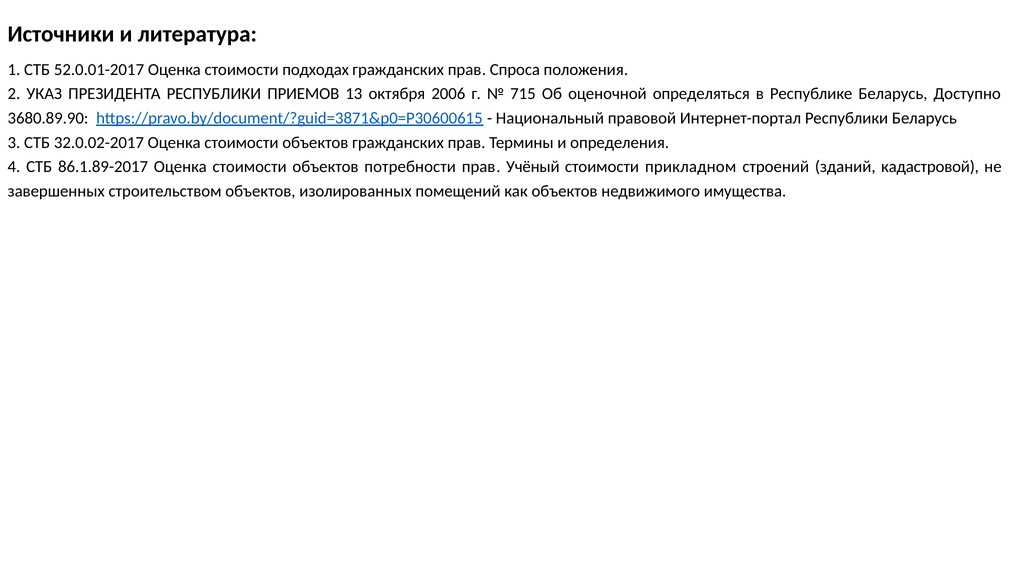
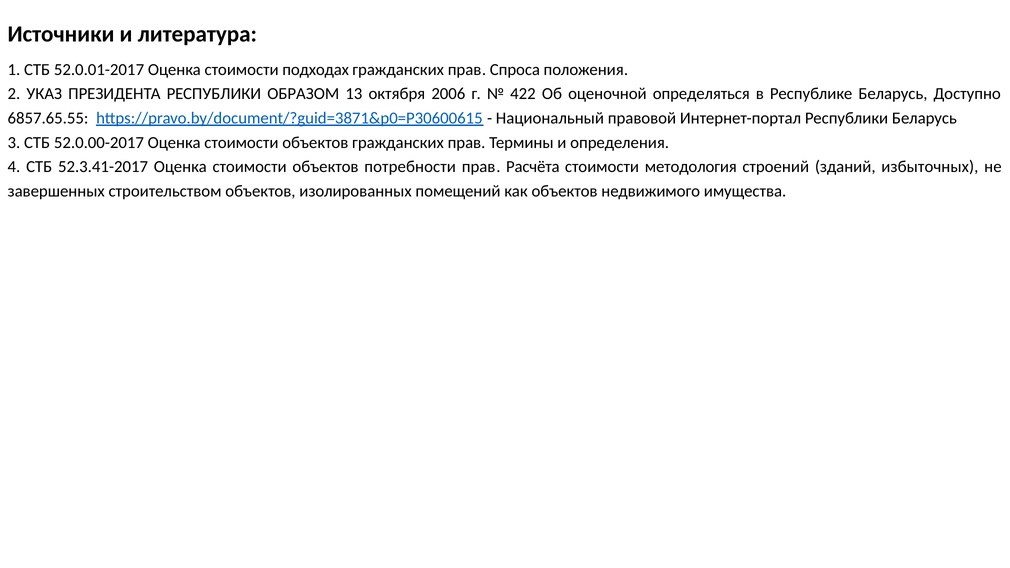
ПРИЕМОВ: ПРИЕМОВ -> ОБРАЗОМ (303, 94)
715: 715 -> 422 (523, 94)
3680.89.90: 3680.89.90 -> 6857.65.55 (48, 118)
32.0.02-2017: 32.0.02-2017 -> 52.0.00-2017 (99, 143)
86.1.89-2017: 86.1.89-2017 -> 52.3.41-2017 (103, 167)
Учёный: Учёный -> Расчёта (533, 167)
прикладном: прикладном -> методология (691, 167)
кадастровой: кадастровой -> избыточных (930, 167)
